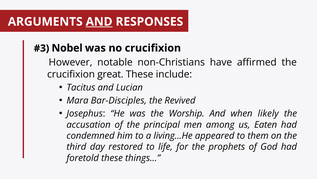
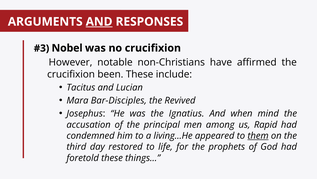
great: great -> been (110, 74)
Worship: Worship -> Ignatius (187, 113)
likely: likely -> mind (268, 113)
Eaten: Eaten -> Rapid (266, 125)
them underline: none -> present (258, 136)
